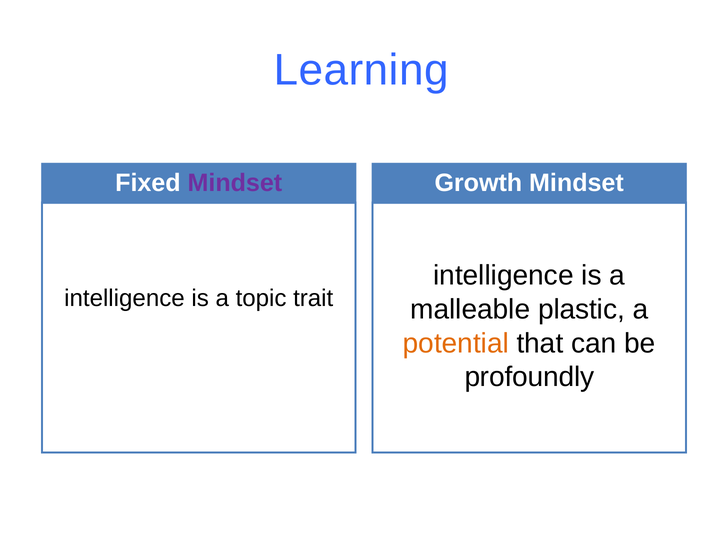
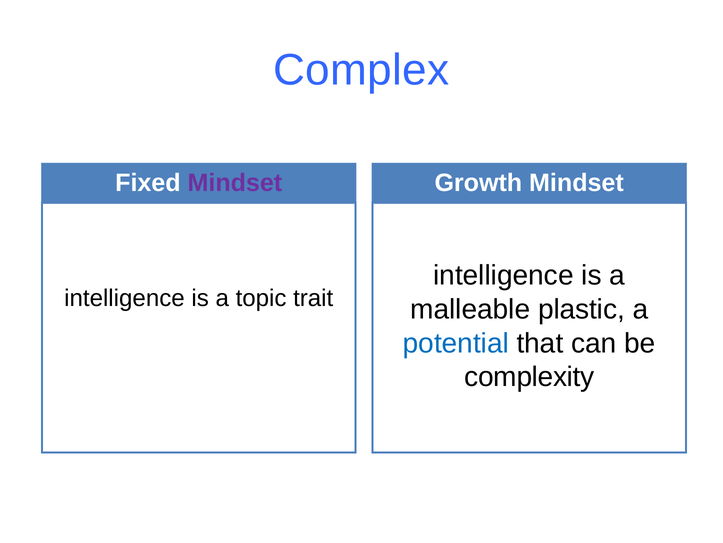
Learning: Learning -> Complex (361, 70)
potential colour: orange -> blue (456, 343)
profoundly: profoundly -> complexity (529, 377)
